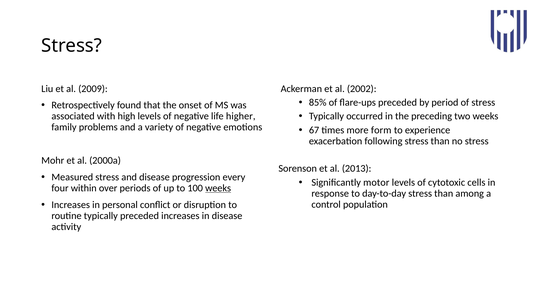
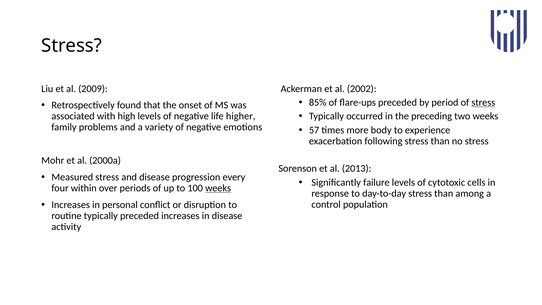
stress underline: none -> present (483, 102)
67: 67 -> 57 (314, 130)
form: form -> body (381, 130)
motor: motor -> failure (376, 182)
